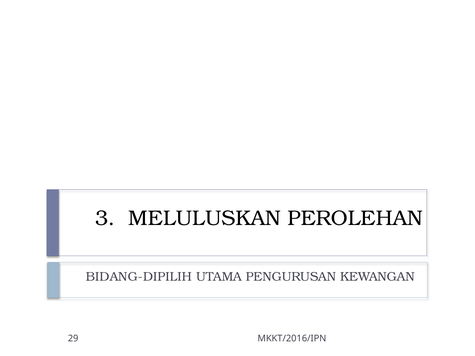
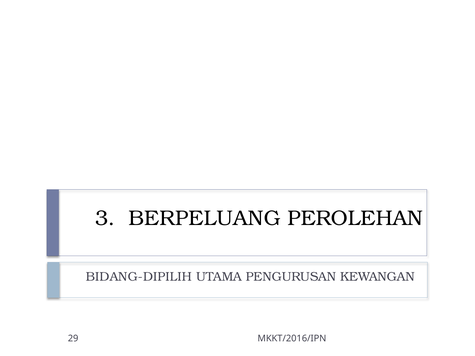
MELULUSKAN: MELULUSKAN -> BERPELUANG (204, 218)
